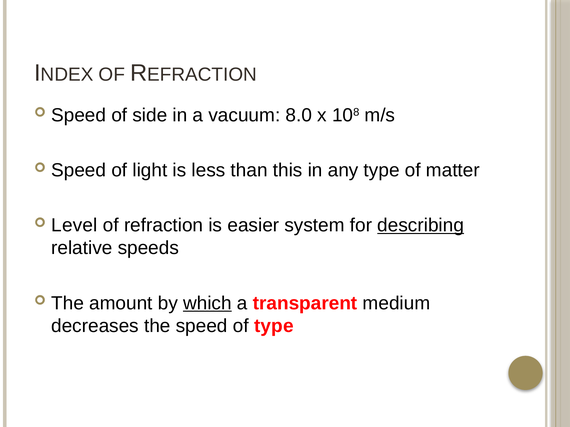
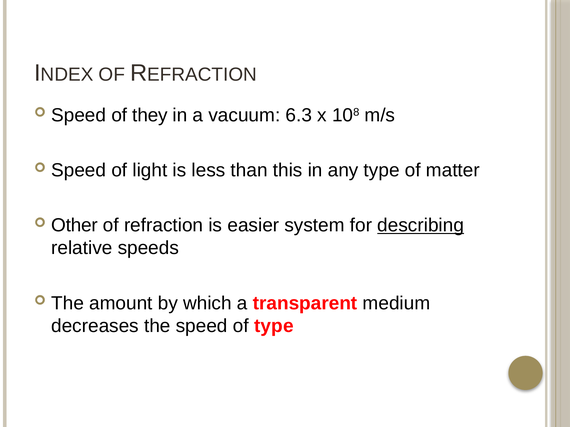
side: side -> they (150, 115)
8.0: 8.0 -> 6.3 (299, 115)
Level: Level -> Other (75, 226)
which underline: present -> none (207, 303)
